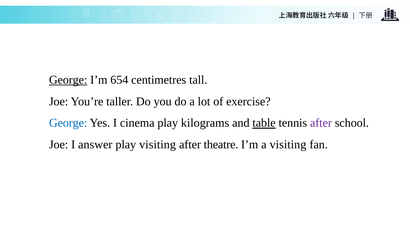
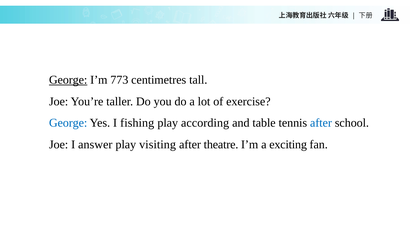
654: 654 -> 773 (119, 80)
cinema: cinema -> fishing (137, 123)
kilograms: kilograms -> according (205, 123)
table underline: present -> none (264, 123)
after colour: purple -> blue (321, 123)
a visiting: visiting -> exciting (288, 144)
